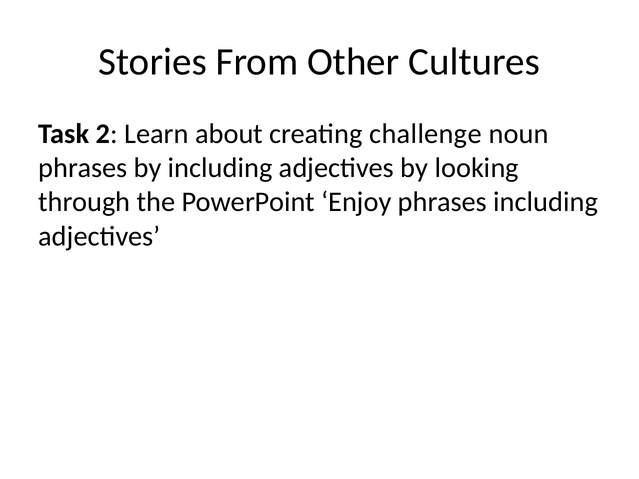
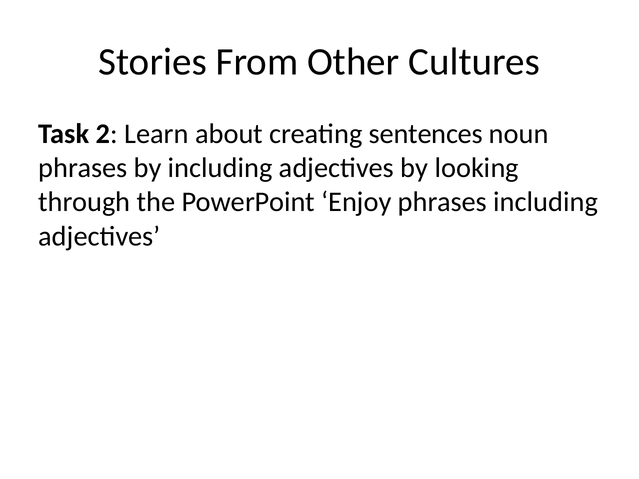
challenge: challenge -> sentences (426, 134)
